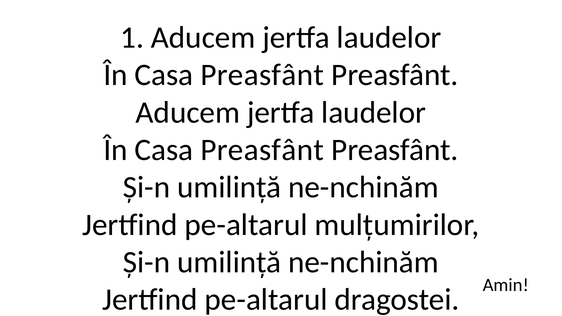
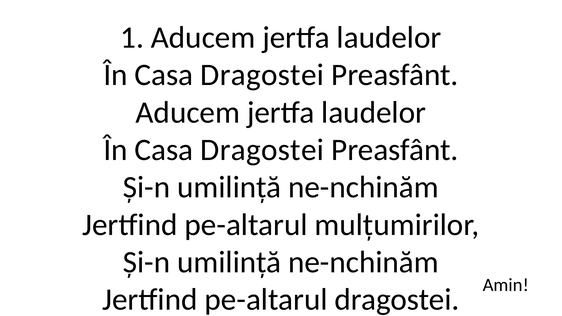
Preasfânt: Preasfânt -> Dragostei (262, 75)
Preasfânt: Preasfânt -> Dragostei (262, 150)
